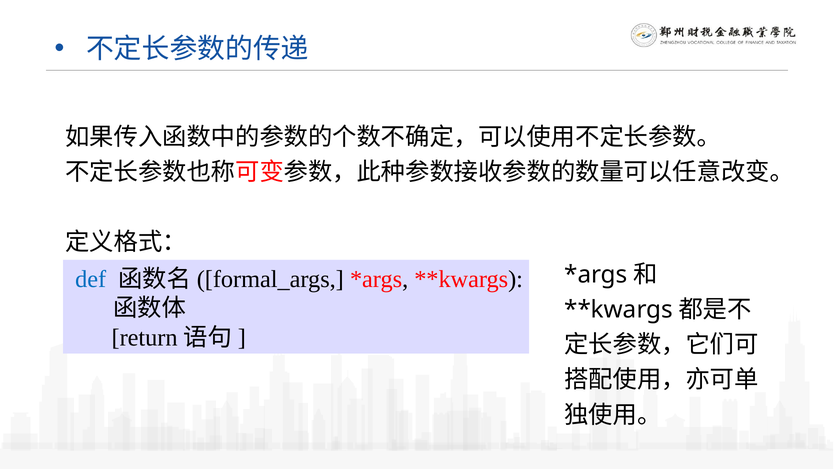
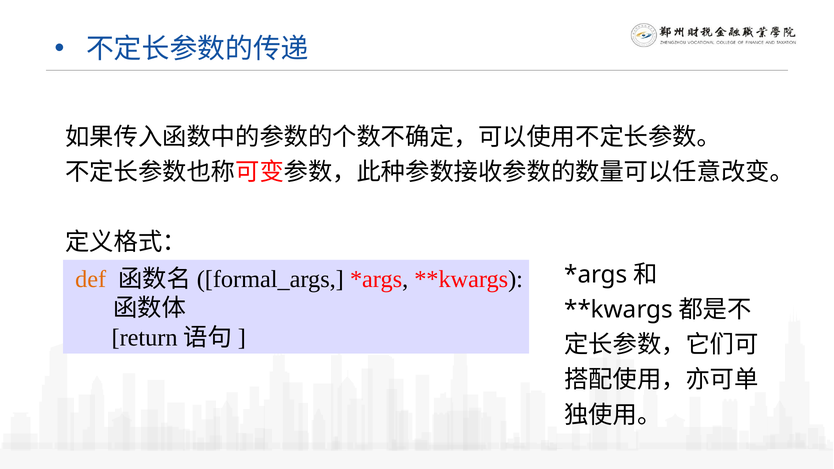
def colour: blue -> orange (91, 279)
